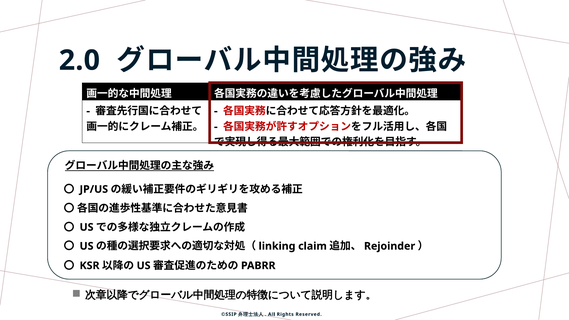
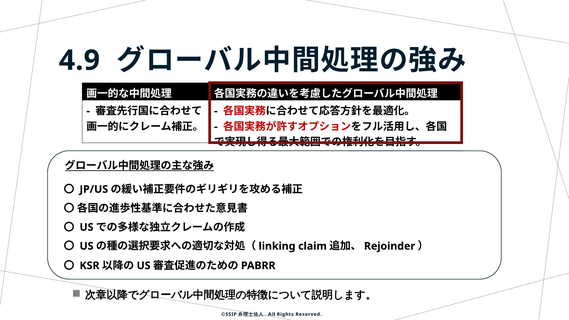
2.0: 2.0 -> 4.9 (79, 60)
